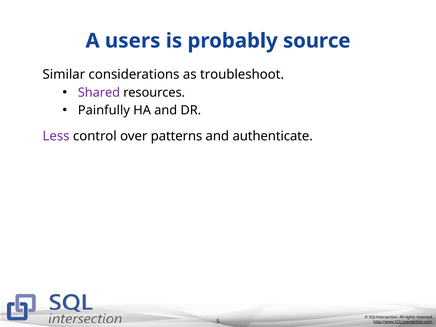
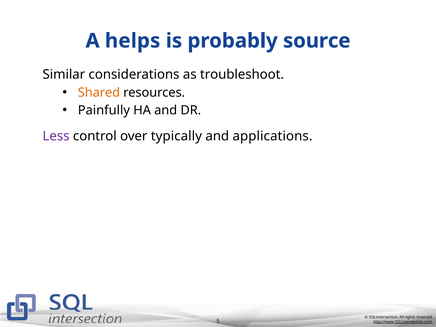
users: users -> helps (133, 41)
Shared colour: purple -> orange (99, 93)
patterns: patterns -> typically (176, 136)
authenticate: authenticate -> applications (272, 136)
